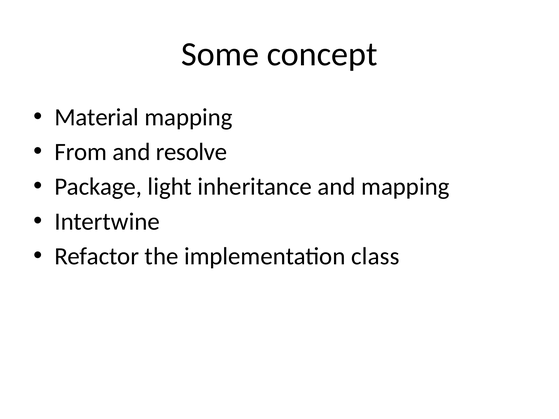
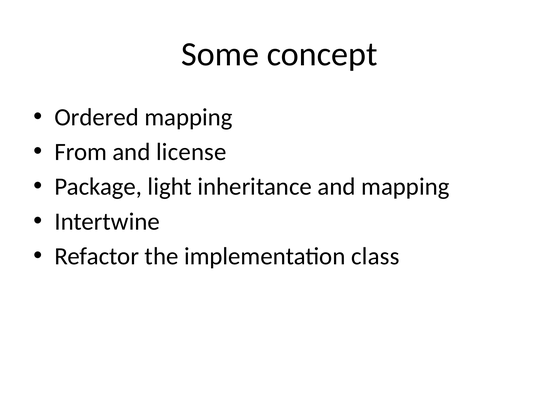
Material: Material -> Ordered (97, 117)
resolve: resolve -> license (191, 152)
